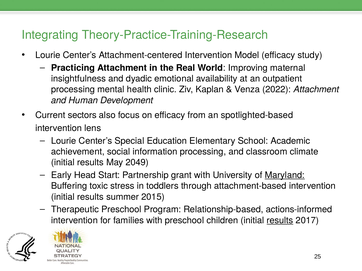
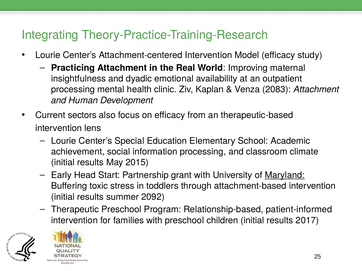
2022: 2022 -> 2083 (277, 90)
spotlighted-based: spotlighted-based -> therapeutic-based (257, 115)
2049: 2049 -> 2015 (137, 163)
2015: 2015 -> 2092 (153, 197)
actions-informed: actions-informed -> patient-informed (299, 210)
results underline: present -> none (280, 221)
